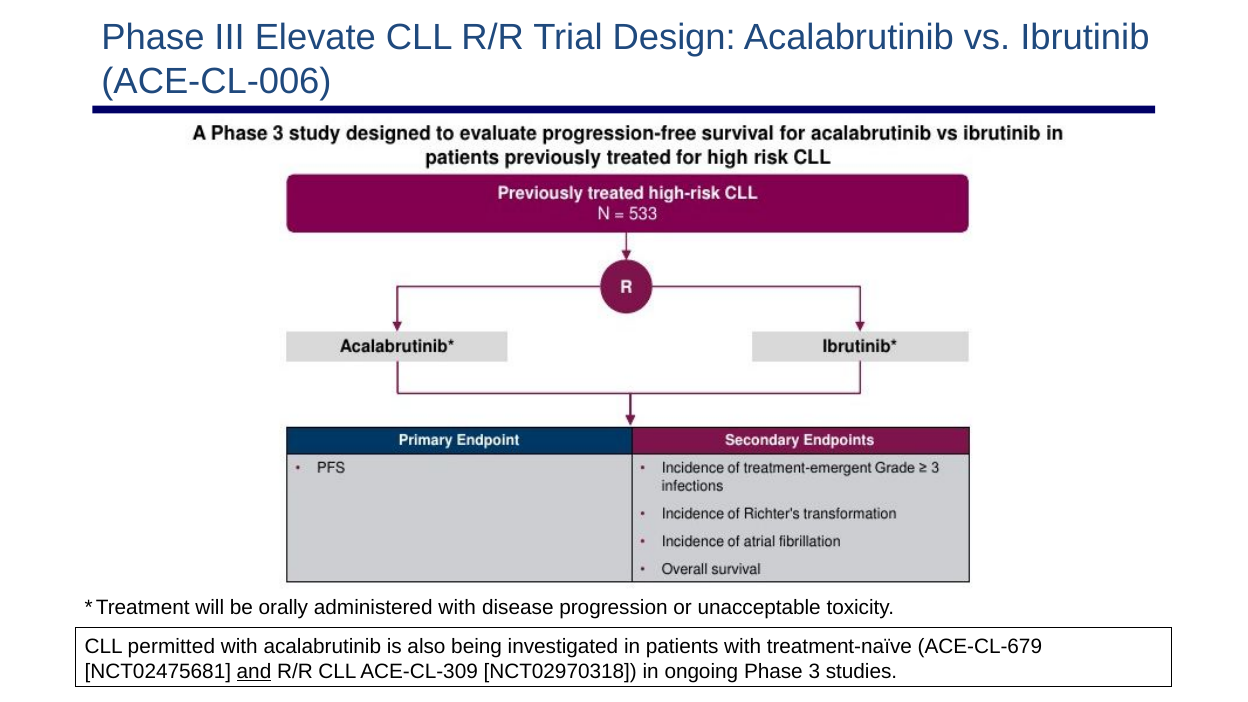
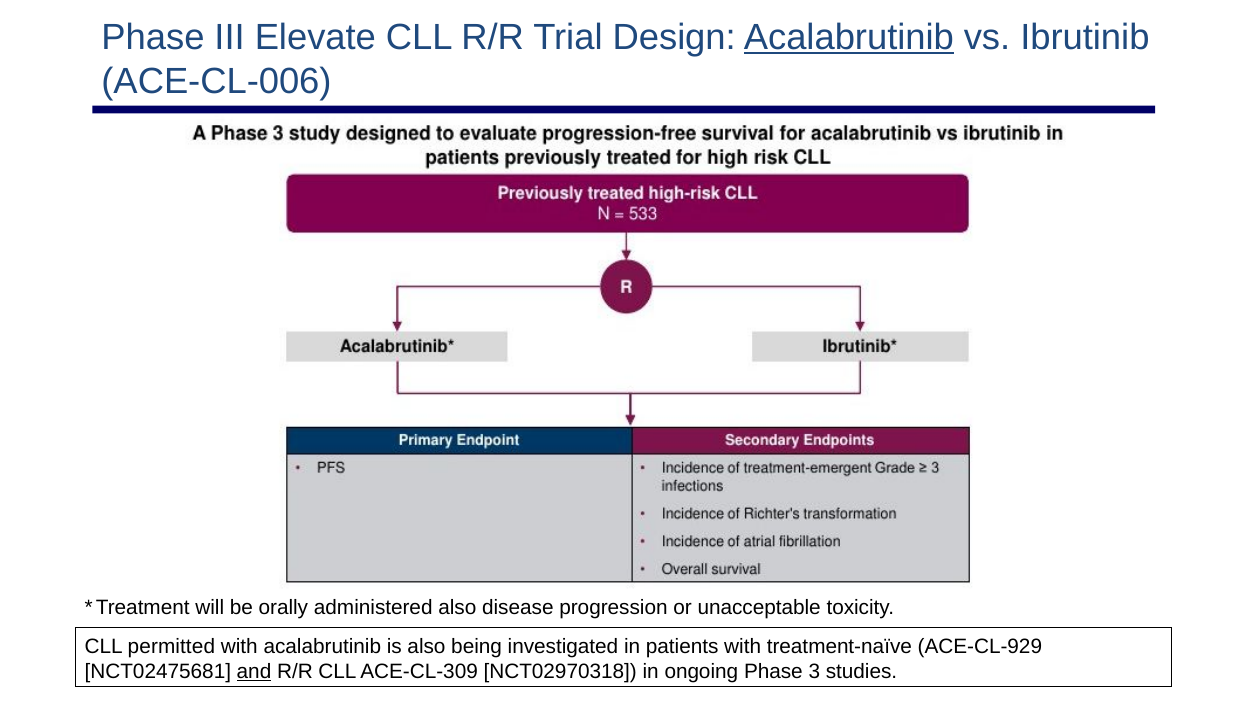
Acalabrutinib underline: none -> present (849, 38)
administered with: with -> also (457, 607)
ACE‐CL‐679: ACE‐CL‐679 -> ACE‐CL‐929 (980, 646)
